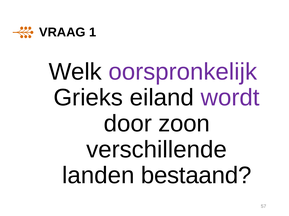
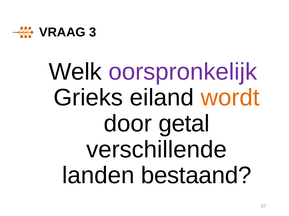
1: 1 -> 3 (93, 32)
wordt colour: purple -> orange (230, 98)
zoon: zoon -> getal (184, 124)
